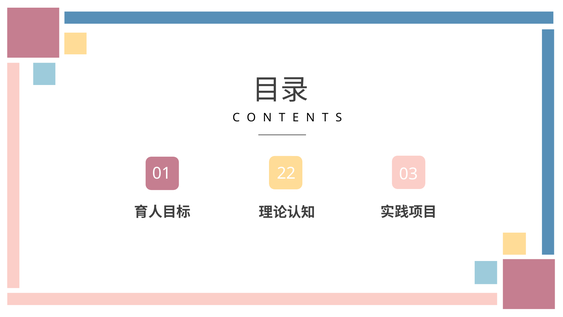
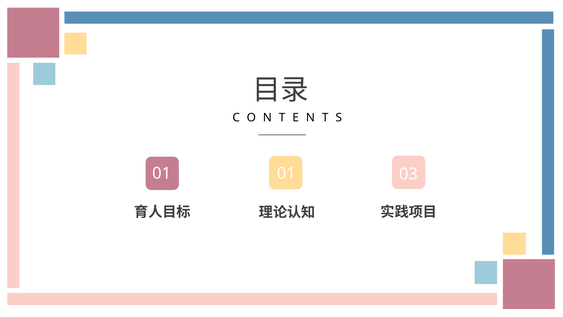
01 22: 22 -> 01 (286, 173)
